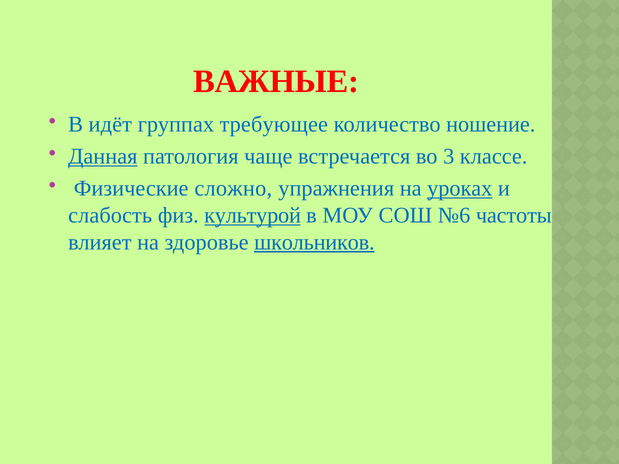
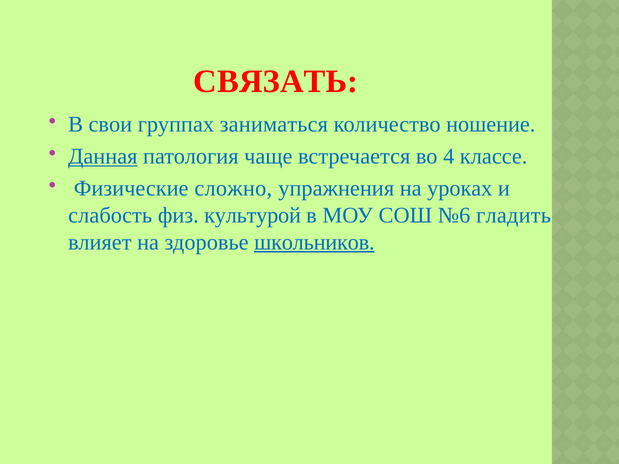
ВАЖНЫЕ: ВАЖНЫЕ -> СВЯЗАТЬ (276, 82)
идёт: идёт -> свои (110, 124)
требующее: требующее -> заниматься (274, 124)
3: 3 -> 4 (449, 157)
уроках underline: present -> none (460, 189)
культурой underline: present -> none (253, 215)
частоты: частоты -> гладить (514, 215)
